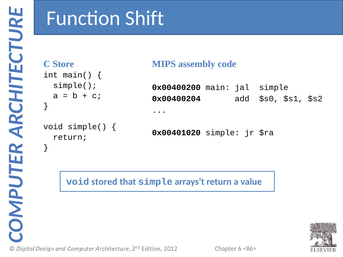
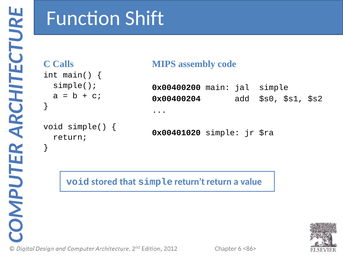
Store: Store -> Calls (63, 64)
arrays’t: arrays’t -> return’t (190, 182)
